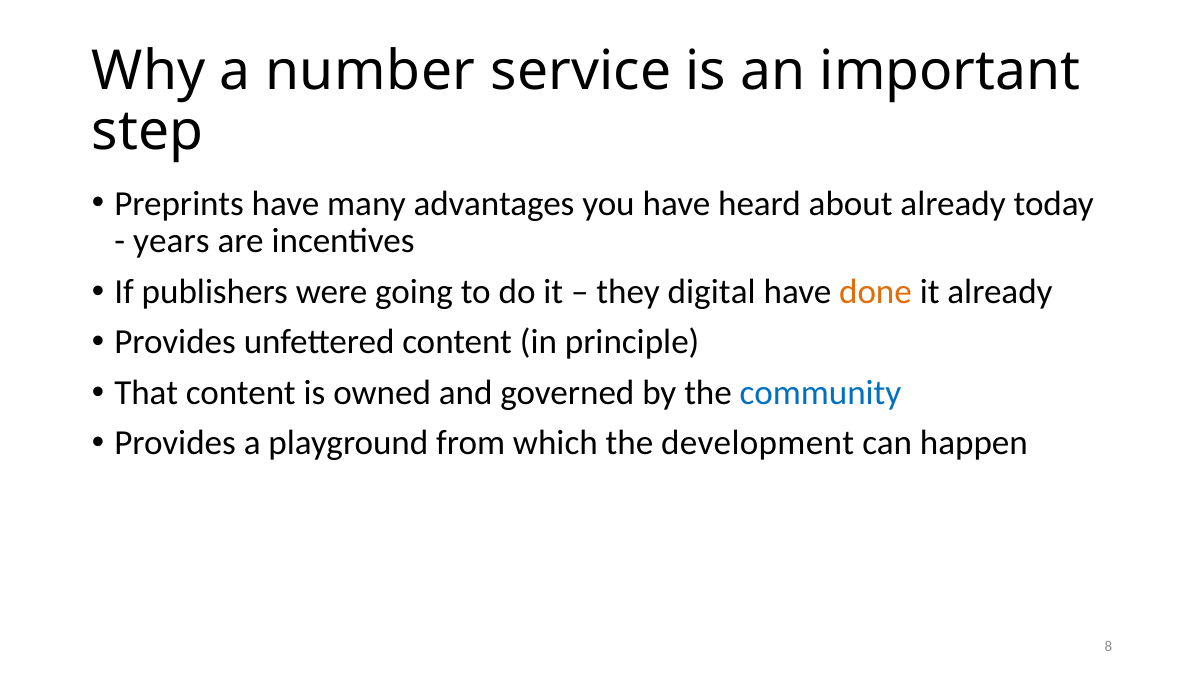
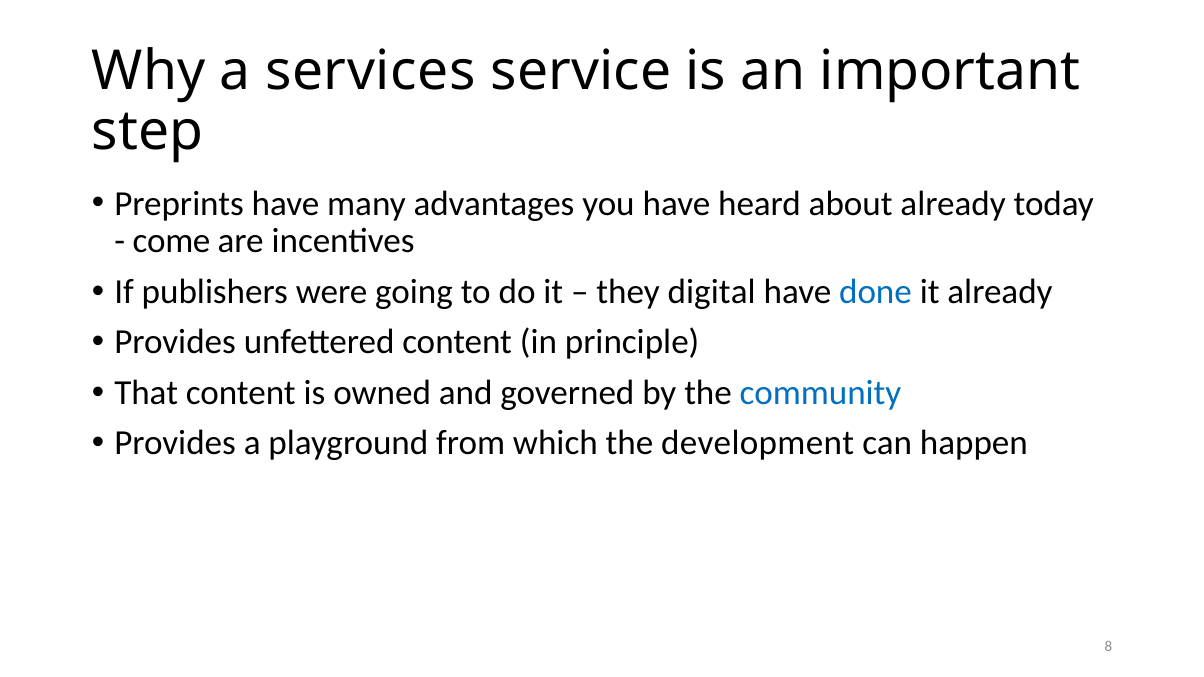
number: number -> services (370, 71)
years: years -> come (172, 241)
done colour: orange -> blue (875, 292)
